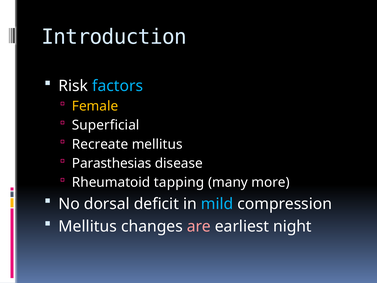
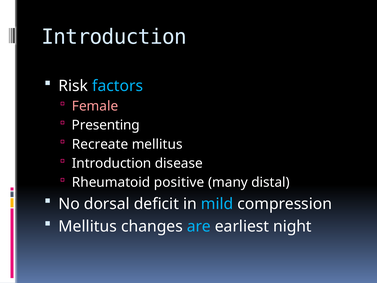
Female colour: yellow -> pink (95, 106)
Superficial: Superficial -> Presenting (106, 125)
Parasthesias: Parasthesias -> Introduction (112, 163)
tapping: tapping -> positive (179, 182)
more: more -> distal (271, 182)
are colour: pink -> light blue (199, 226)
